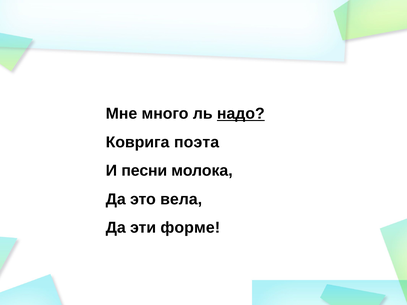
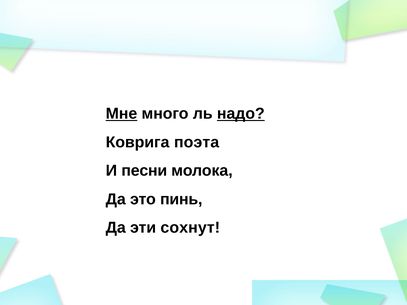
Мне underline: none -> present (121, 114)
вела: вела -> пинь (181, 199)
форме: форме -> сохнут (190, 228)
